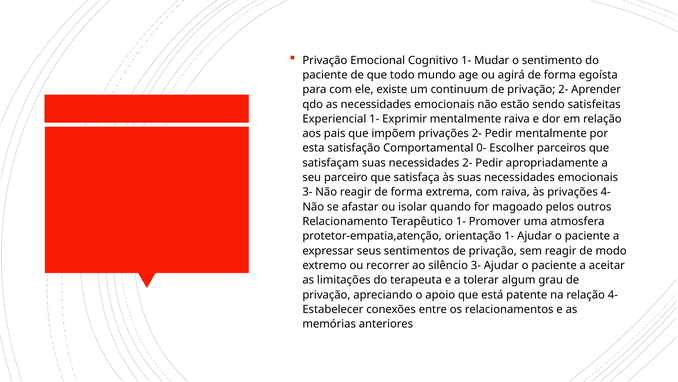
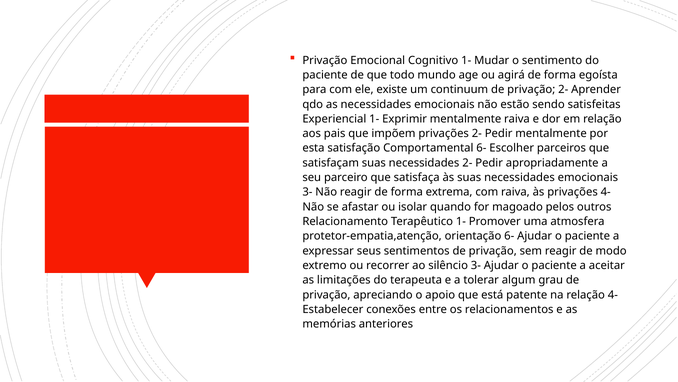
Comportamental 0-: 0- -> 6- (481, 148)
orientação 1-: 1- -> 6- (509, 236)
